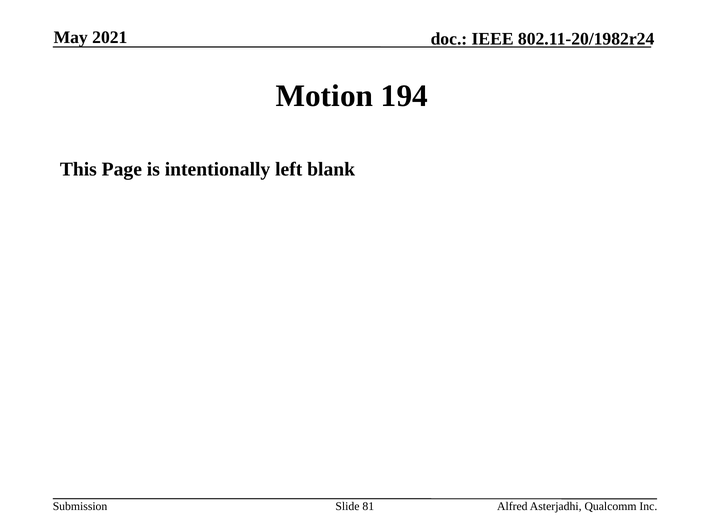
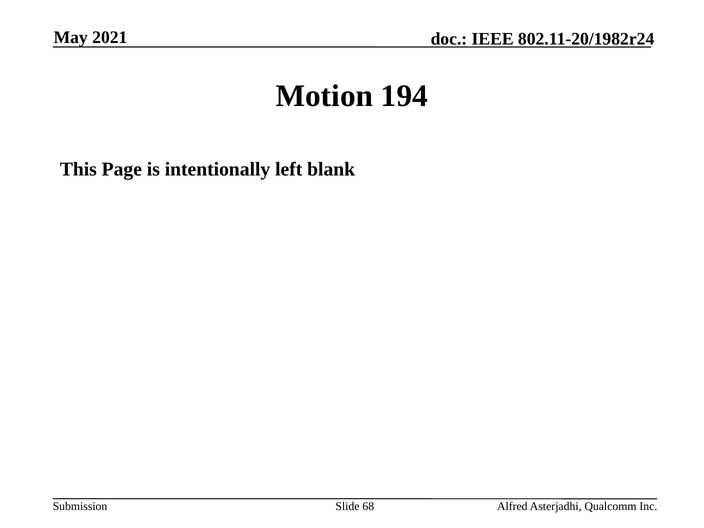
81: 81 -> 68 (368, 506)
